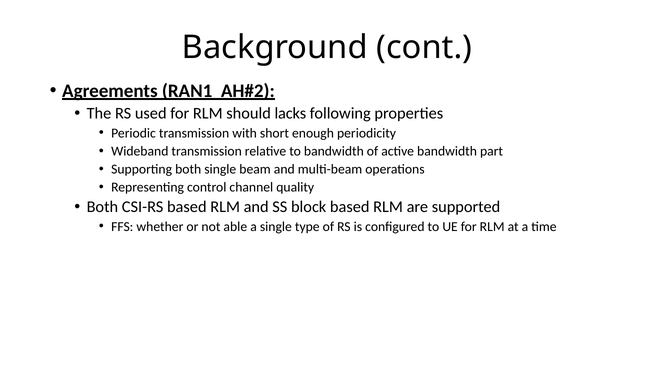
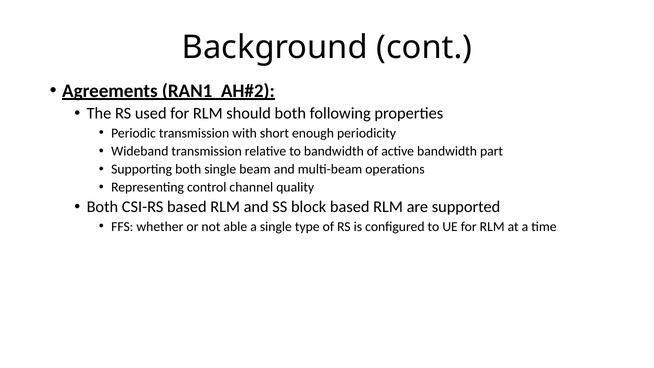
should lacks: lacks -> both (290, 113)
